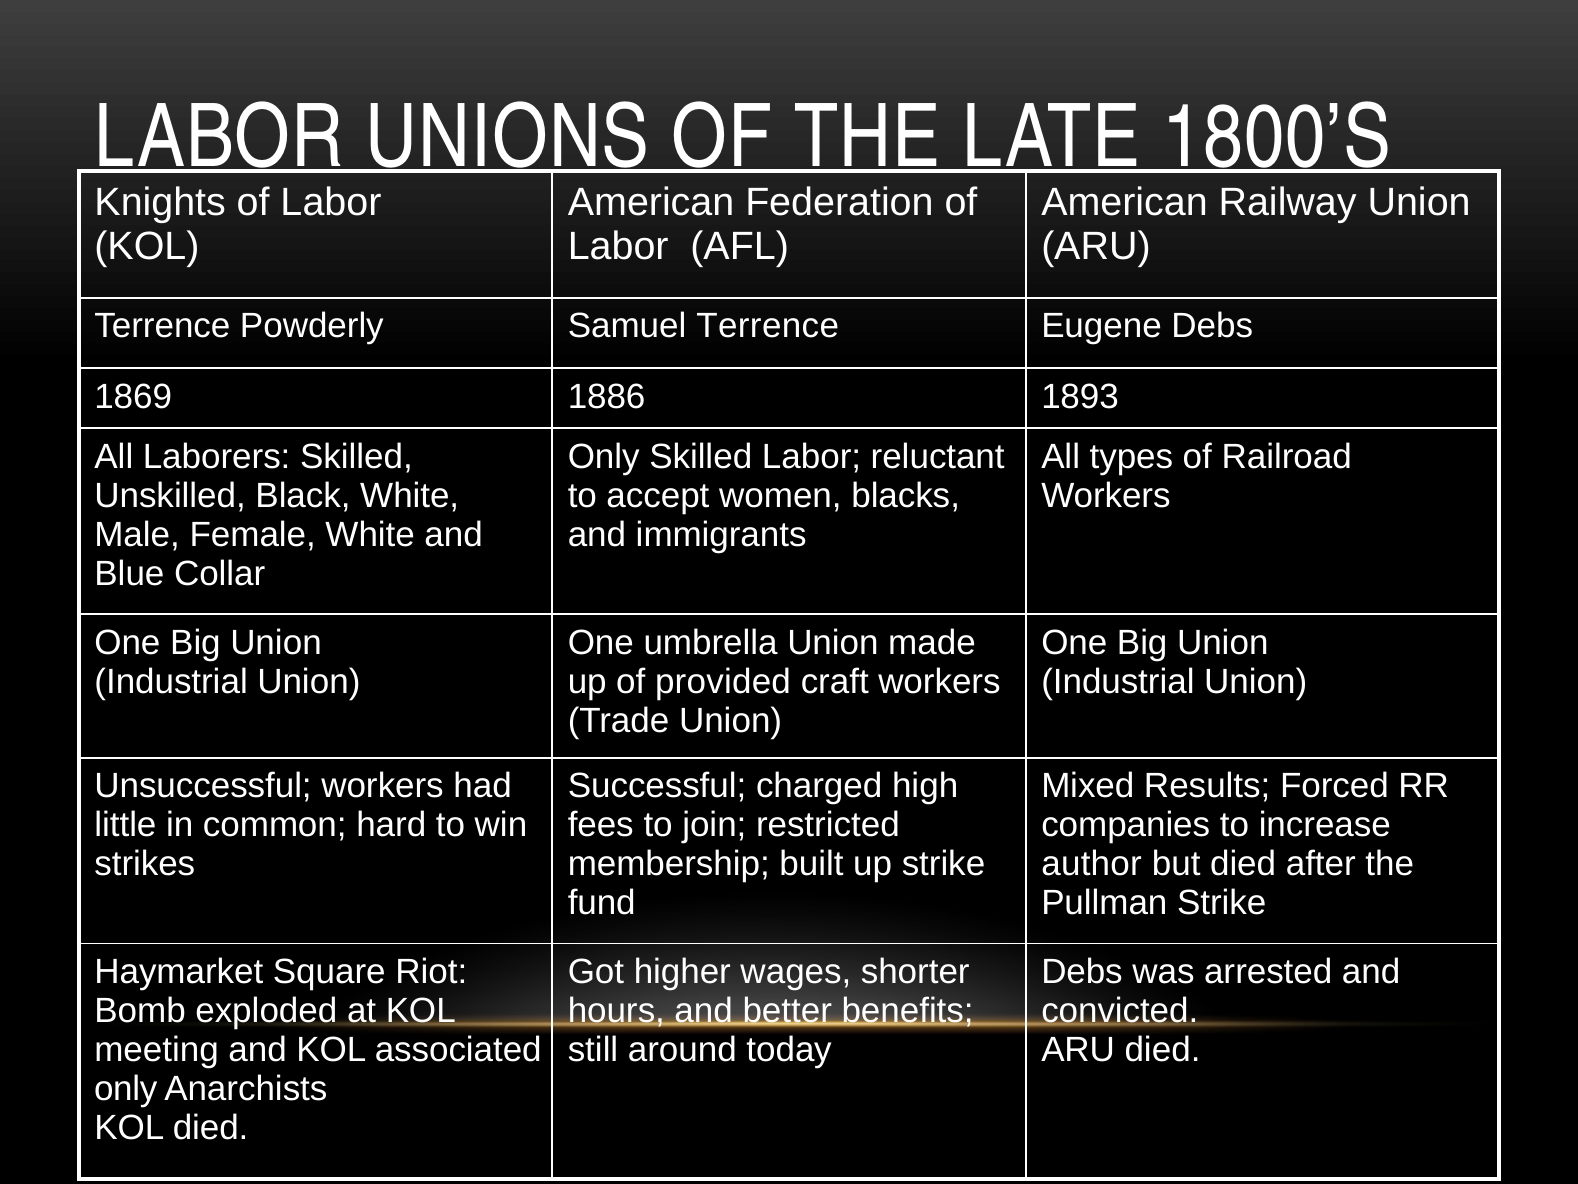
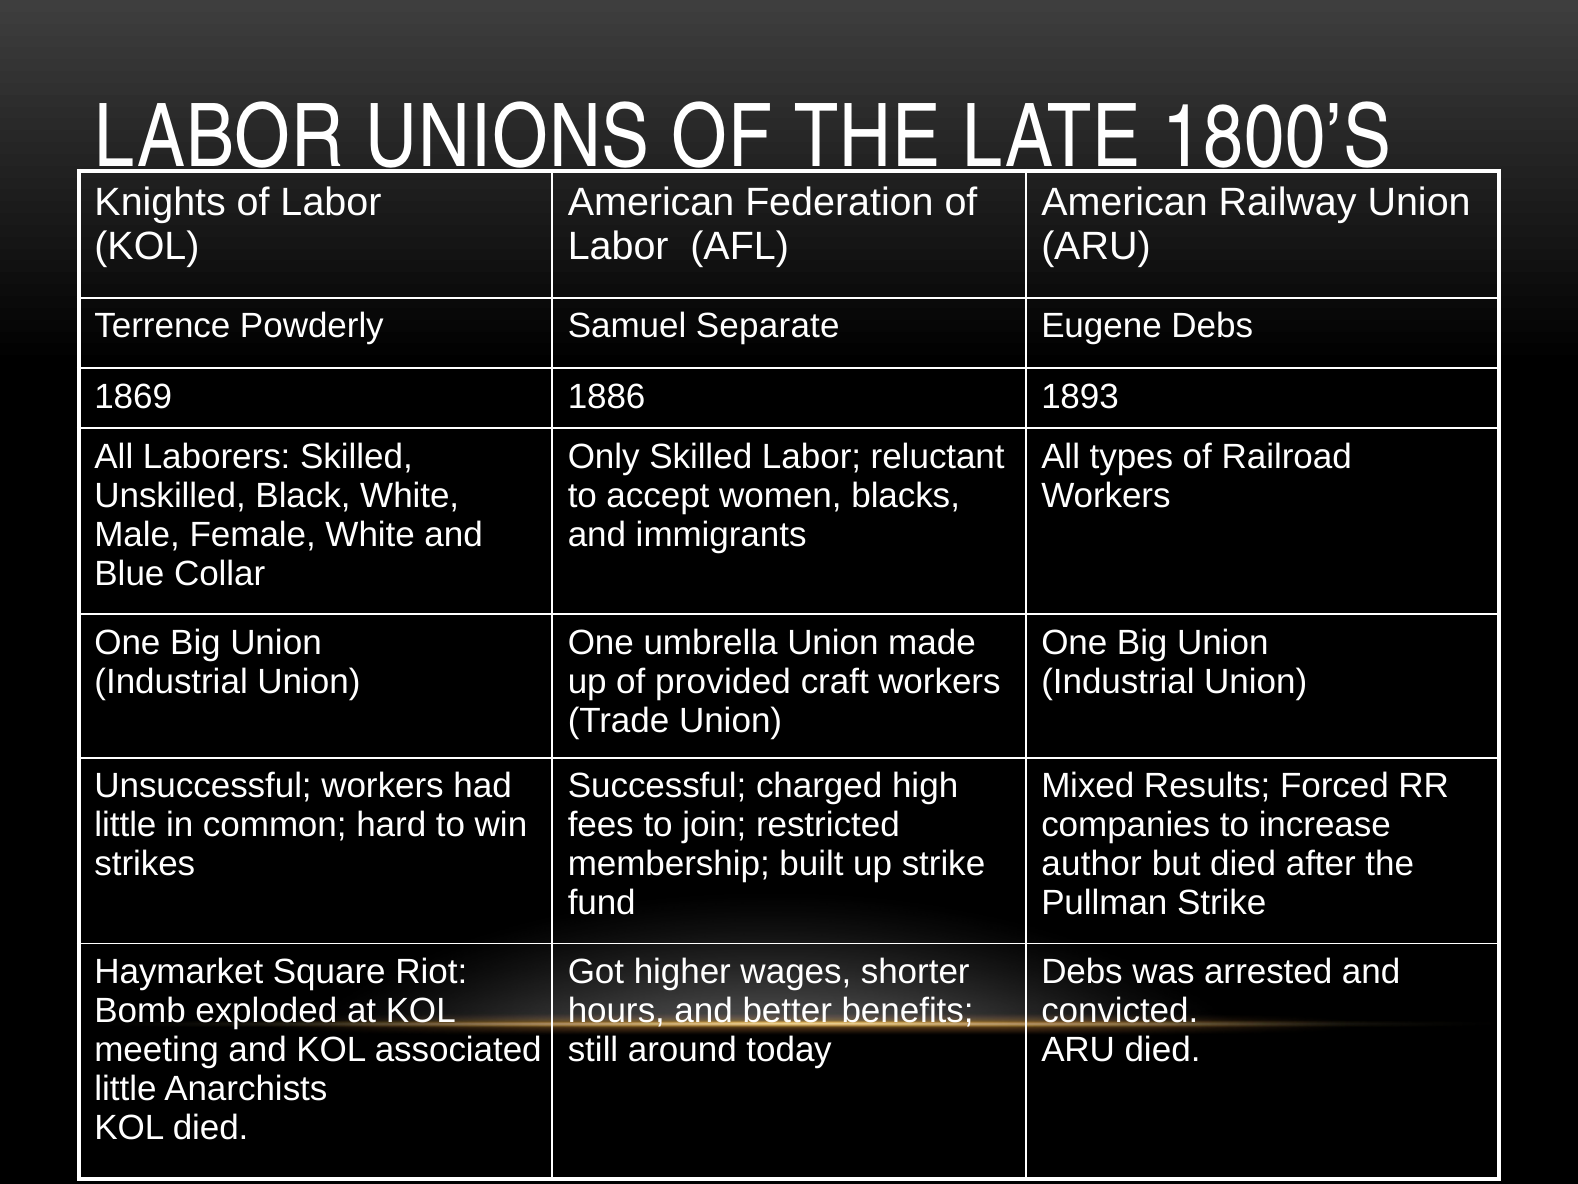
Samuel Terrence: Terrence -> Separate (768, 326)
only: only -> little (126, 1089)
